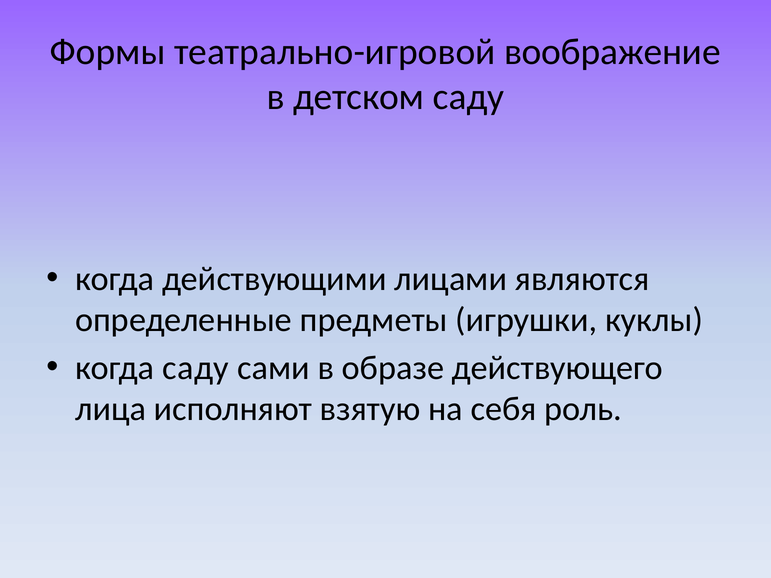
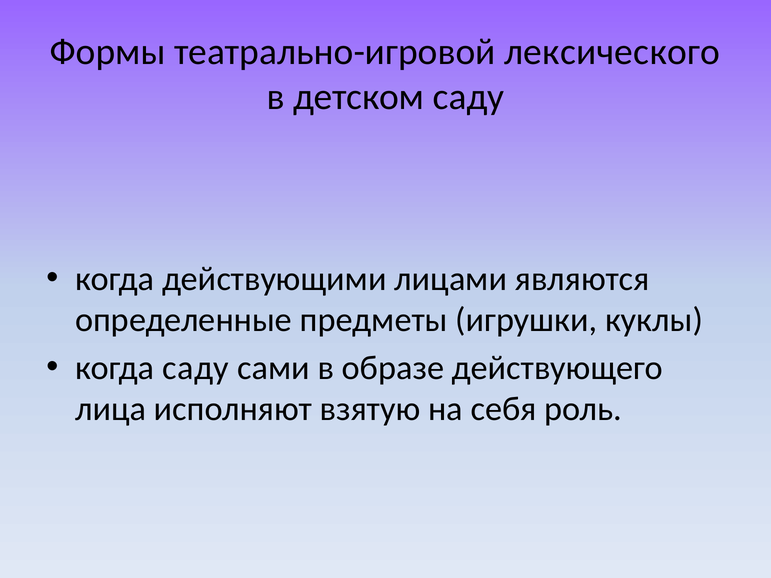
воображение: воображение -> лексического (612, 52)
